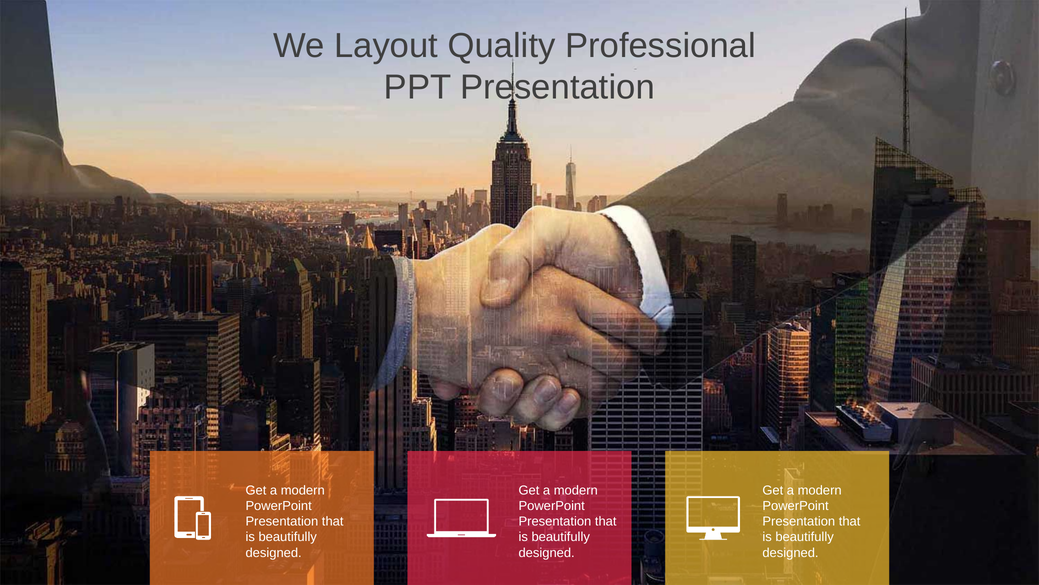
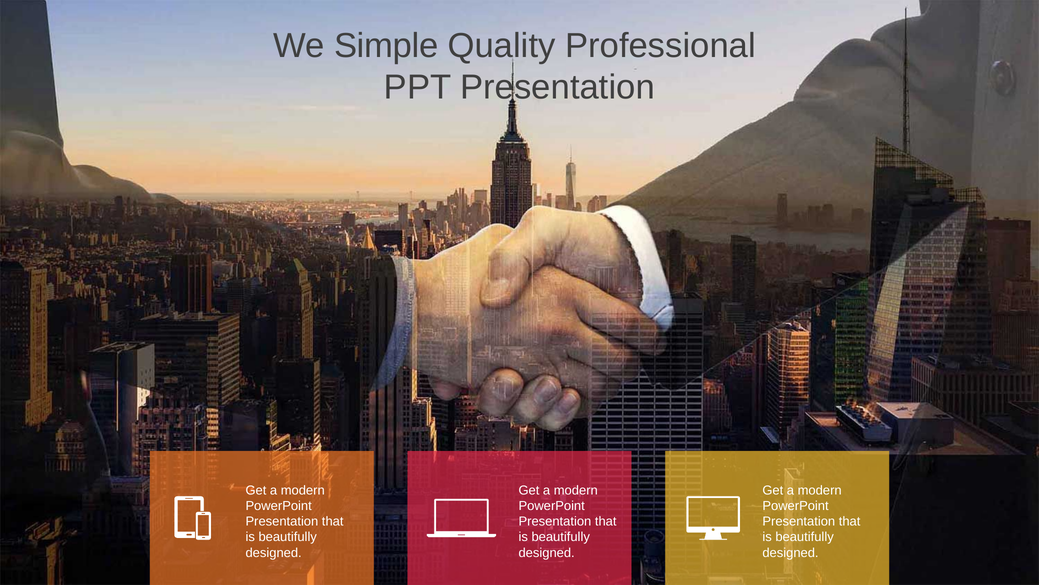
Layout: Layout -> Simple (386, 46)
